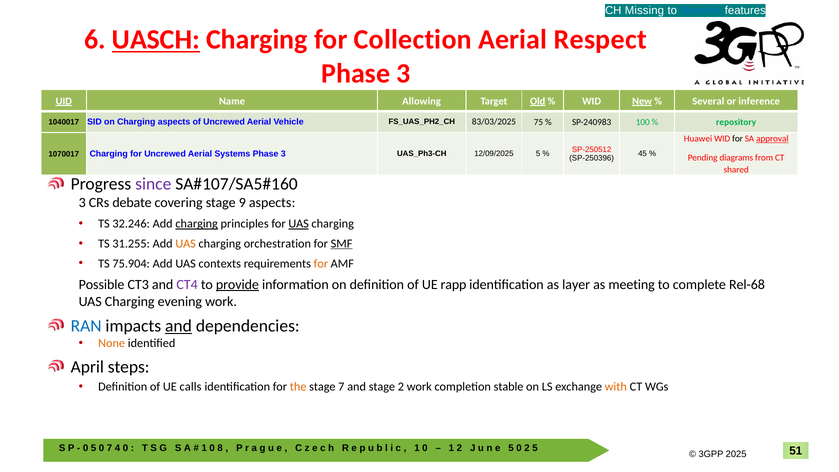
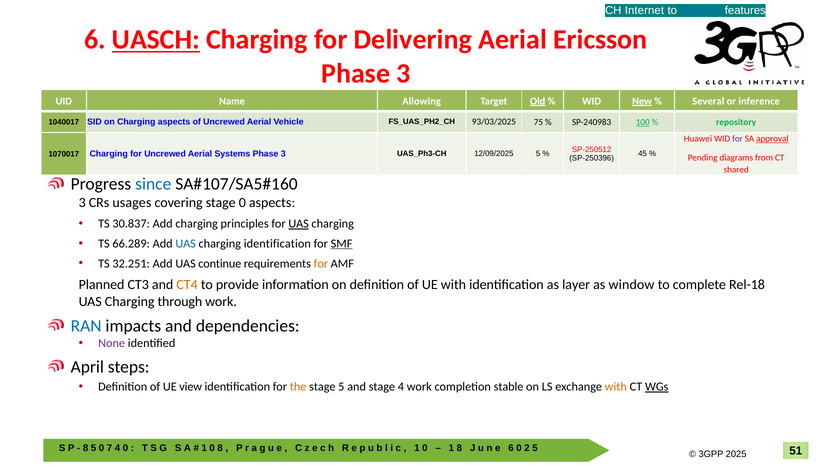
Missing: Missing -> Internet (644, 11)
Collection: Collection -> Delivering (413, 40)
Respect: Respect -> Ericsson (600, 40)
UID underline: present -> none (64, 101)
83/03/2025: 83/03/2025 -> 93/03/2025 (494, 122)
100 underline: none -> present (643, 122)
for colour: black -> purple (738, 139)
since colour: purple -> blue (153, 184)
debate: debate -> usages (132, 203)
stage 9: 9 -> 0 (242, 203)
32.246: 32.246 -> 30.837 (131, 224)
charging underline: present -> none (197, 224)
31.255: 31.255 -> 66.289 (131, 244)
UAS colour: orange -> blue (186, 244)
charging orchestration: orchestration -> identification (277, 244)
75.904: 75.904 -> 32.251 (131, 264)
contexts: contexts -> continue (220, 264)
Possible: Possible -> Planned (102, 285)
CT4 colour: purple -> orange (187, 285)
provide underline: present -> none (237, 285)
UE rapp: rapp -> with (453, 285)
meeting: meeting -> window (632, 285)
Rel-68: Rel-68 -> Rel-18 (747, 285)
evening: evening -> through (180, 301)
and underline: present -> none (178, 326)
None colour: orange -> purple (112, 343)
calls: calls -> view (191, 387)
stage 7: 7 -> 5 (341, 387)
stage 2: 2 -> 4 (401, 387)
WGs underline: none -> present (657, 387)
0: 0 -> 8 (86, 448)
2: 2 -> 8 (459, 448)
5: 5 -> 6 (511, 448)
